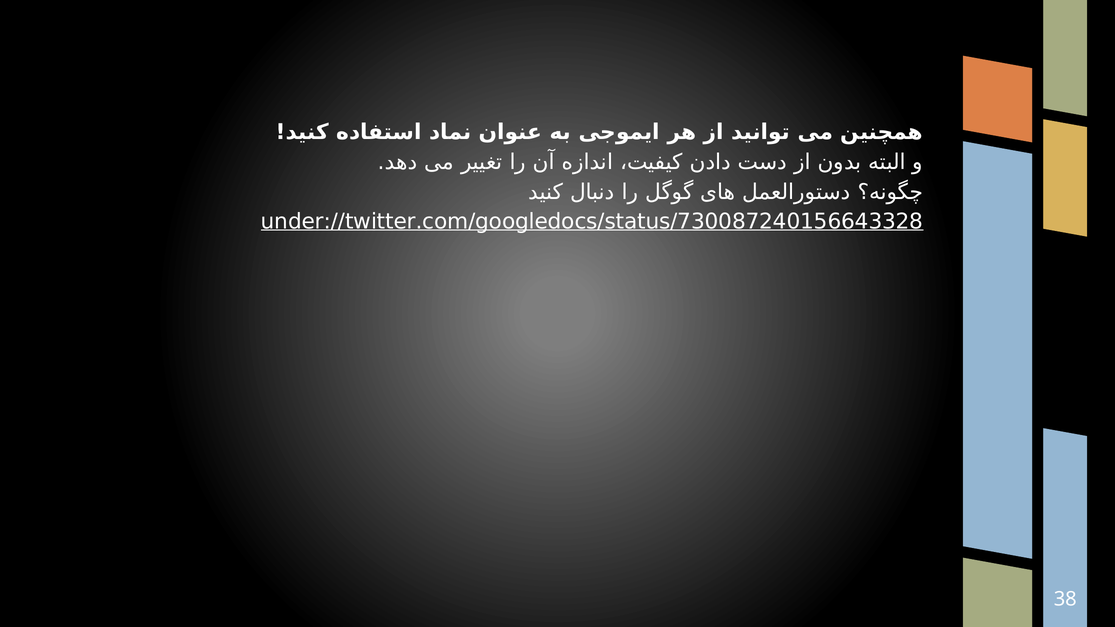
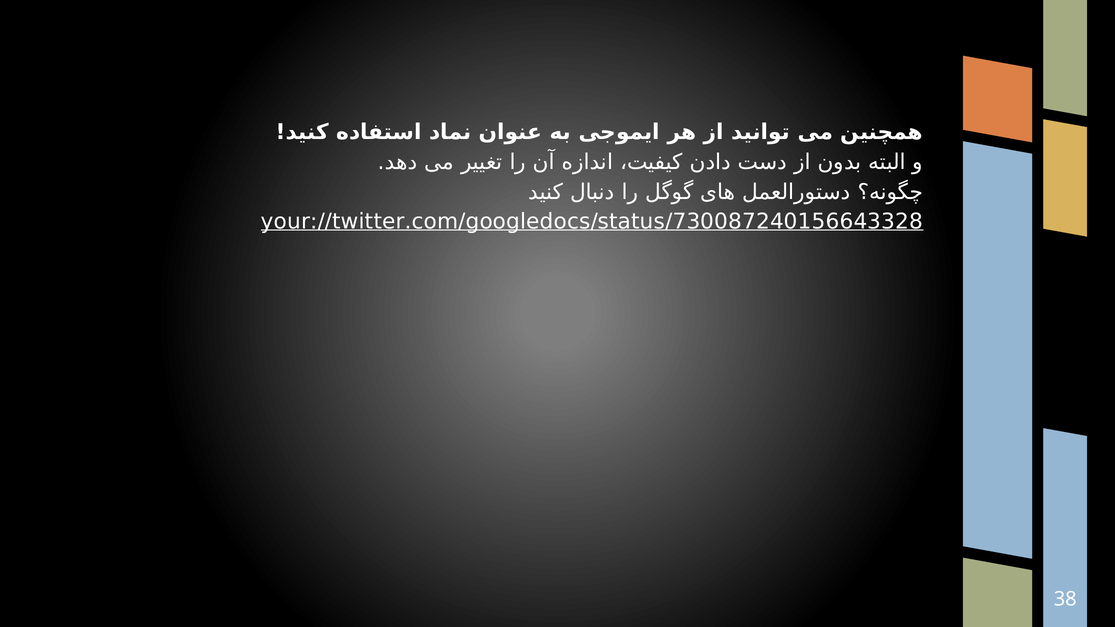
under://twitter.com/googledocs/status/730087240156643328: under://twitter.com/googledocs/status/730087240156643328 -> your://twitter.com/googledocs/status/730087240156643328 (592, 222)
